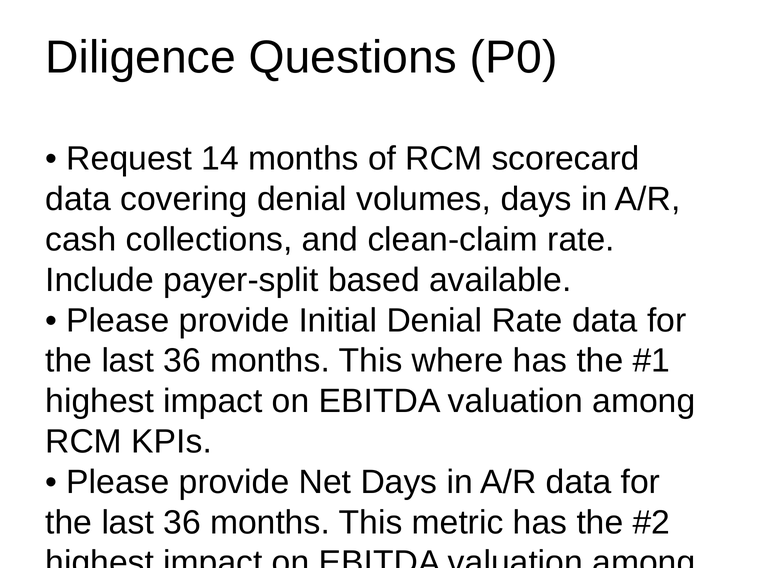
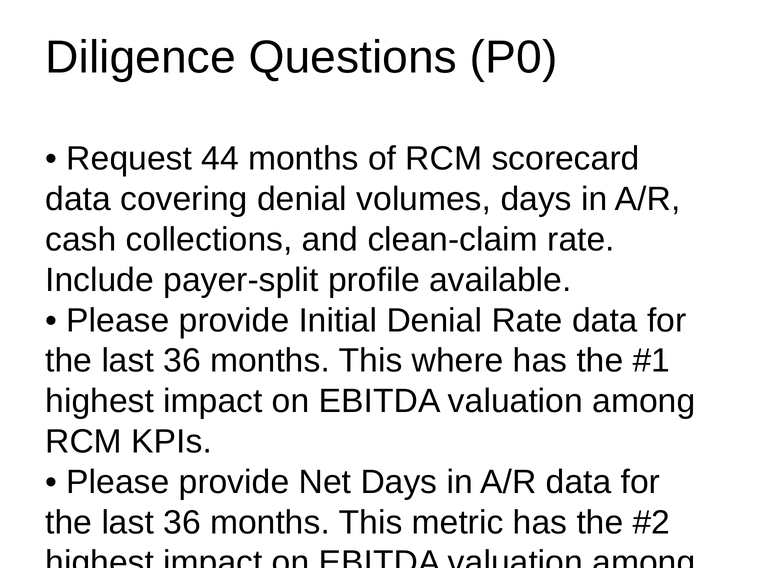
14: 14 -> 44 (220, 159)
based: based -> profile (374, 280)
